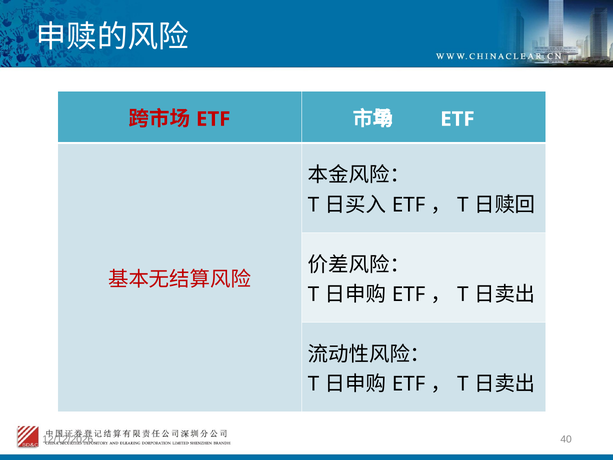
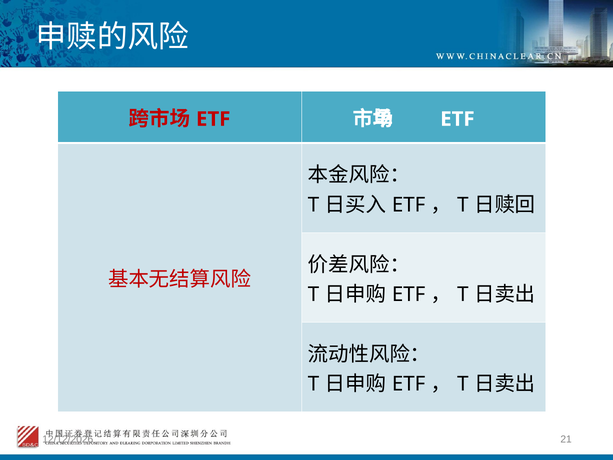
40: 40 -> 21 (566, 439)
